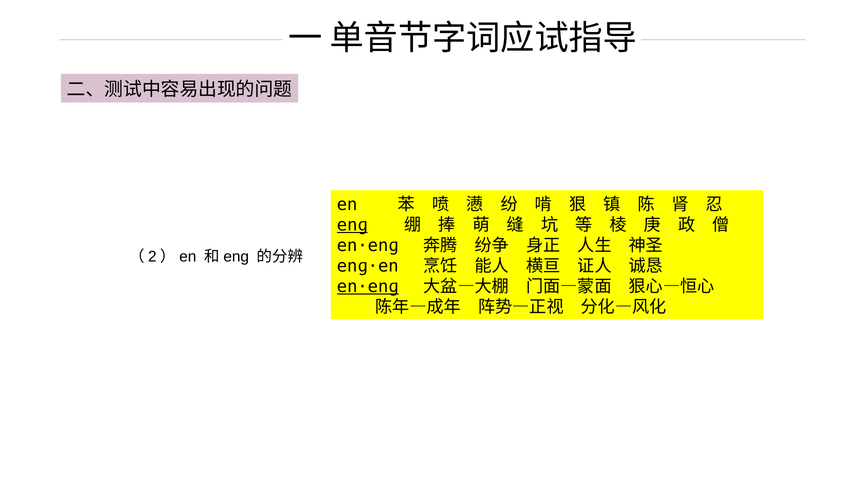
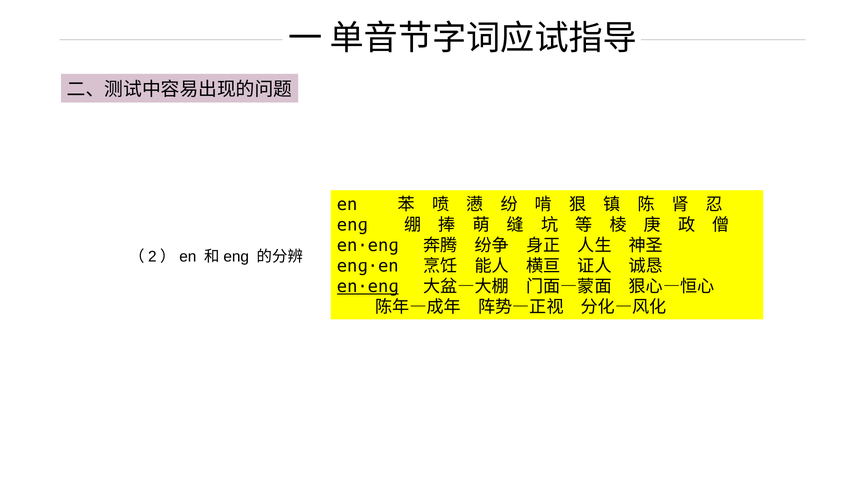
enɡ underline: present -> none (352, 225)
